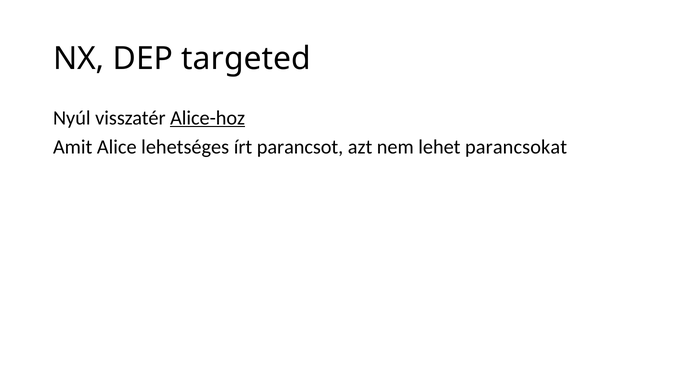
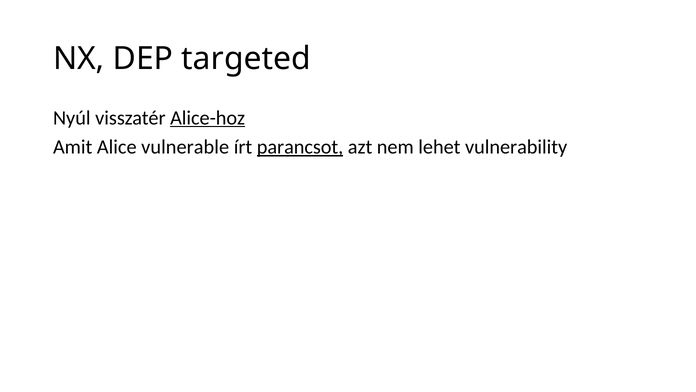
lehetséges: lehetséges -> vulnerable (185, 147)
parancsot underline: none -> present (300, 147)
parancsokat: parancsokat -> vulnerability (516, 147)
